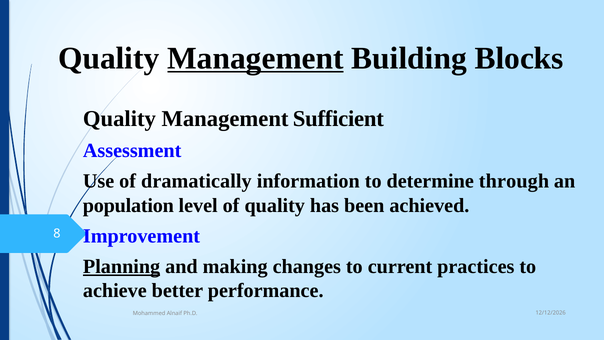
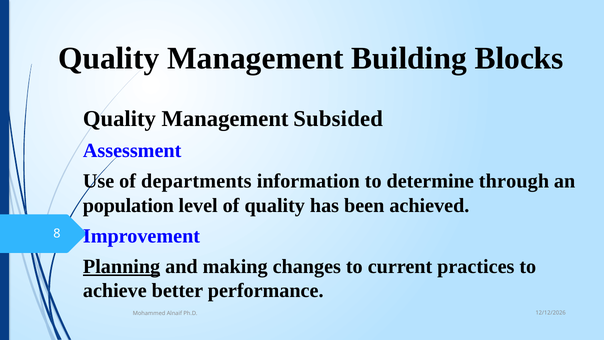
Management underline: present -> none (255, 58)
Sufficient: Sufficient -> Subsided (338, 119)
dramatically: dramatically -> departments (196, 181)
